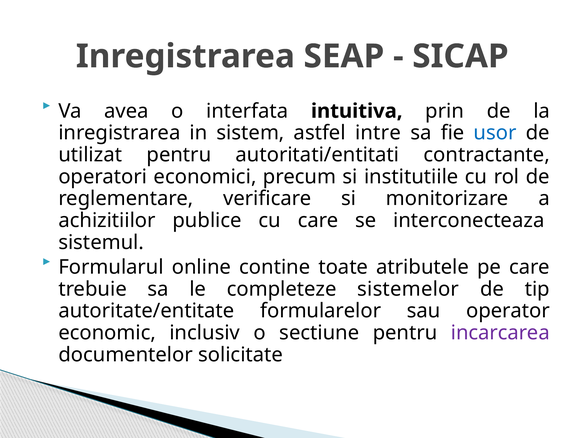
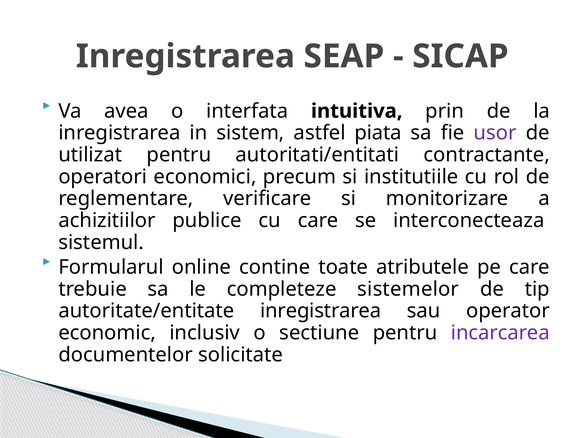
intre: intre -> piata (378, 133)
usor colour: blue -> purple (495, 133)
autoritate/entitate formularelor: formularelor -> inregistrarea (321, 311)
